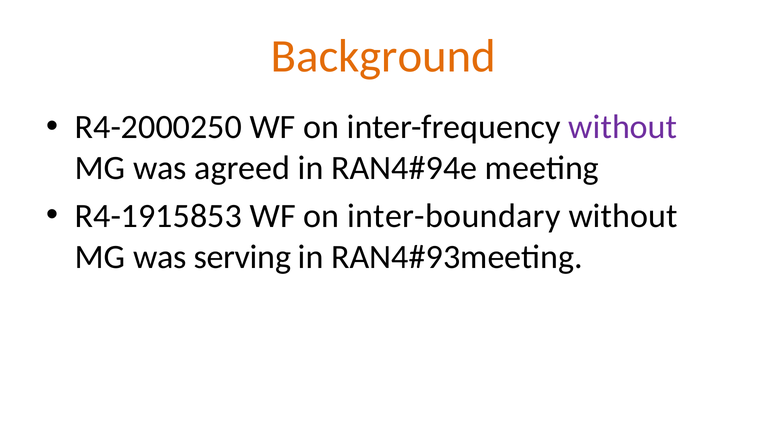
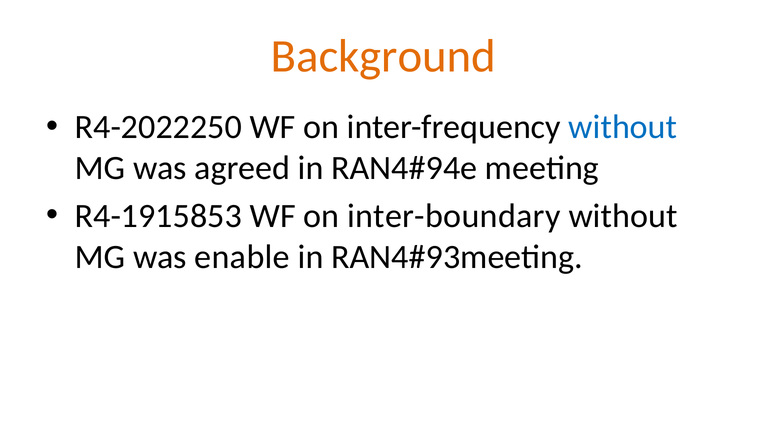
R4-2000250: R4-2000250 -> R4-2022250 (158, 127)
without colour: purple -> blue (623, 127)
serving: serving -> enable (242, 257)
